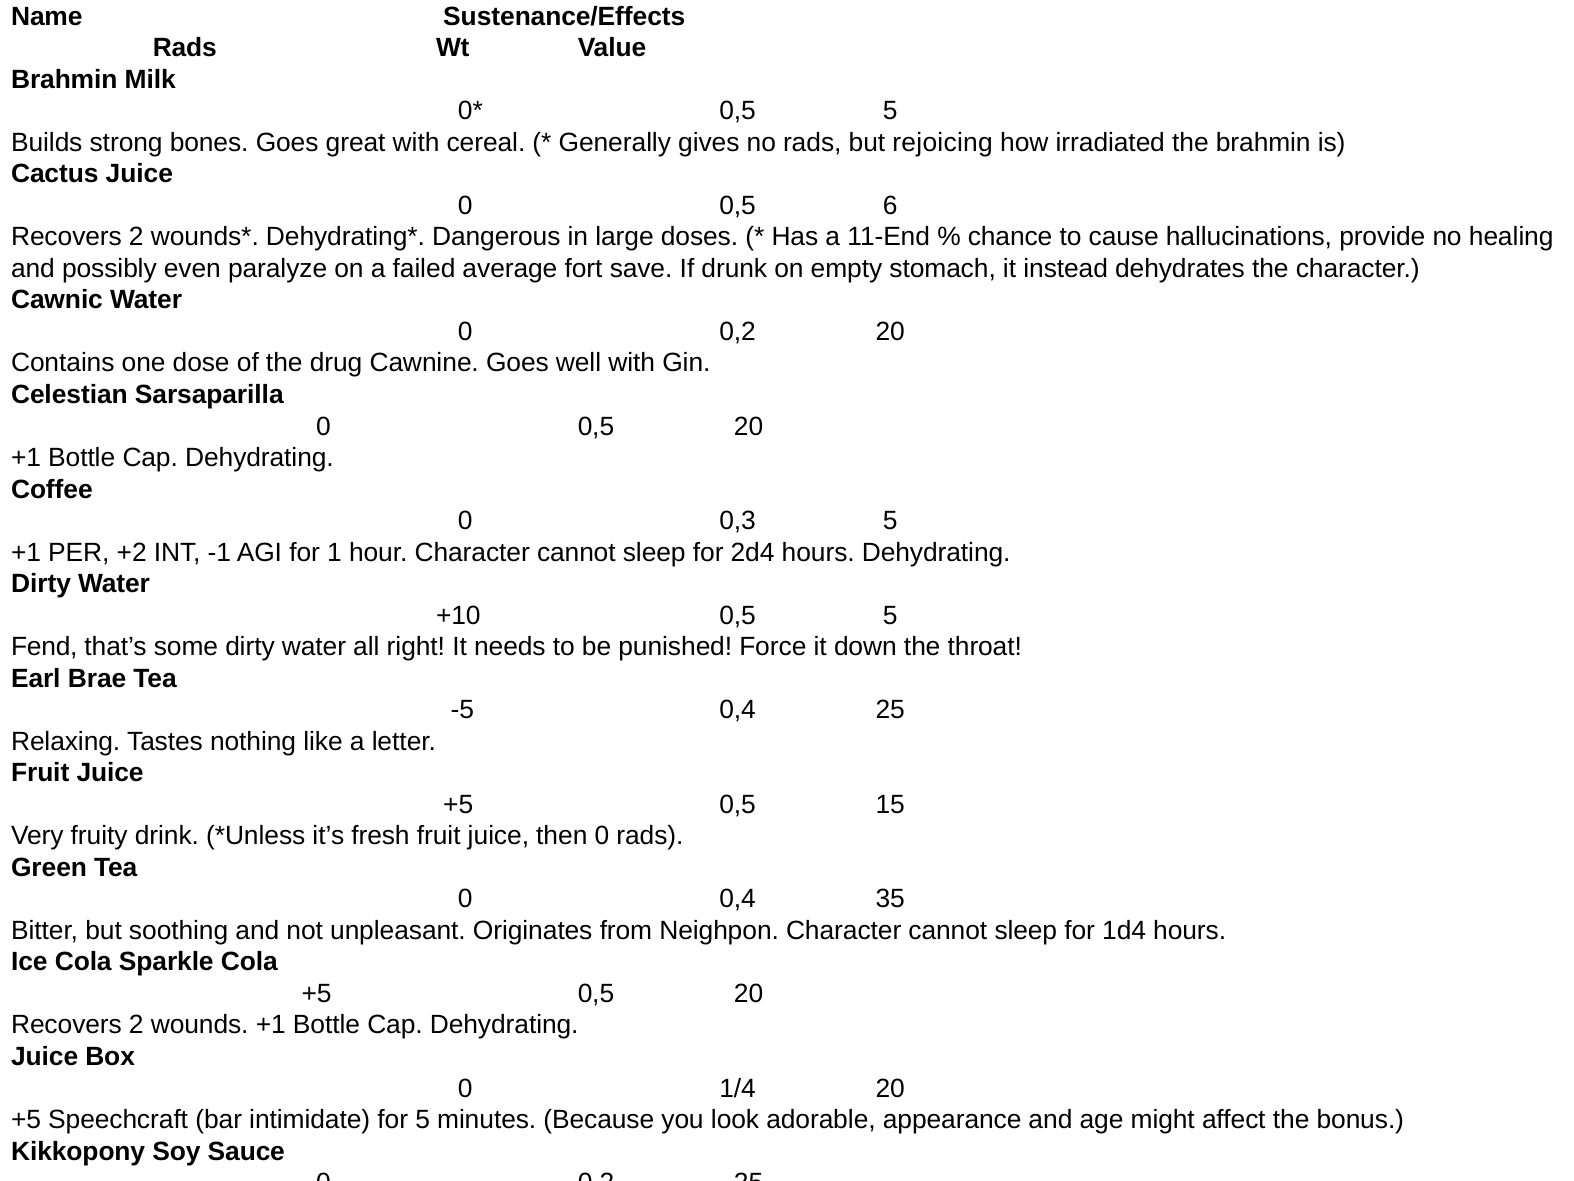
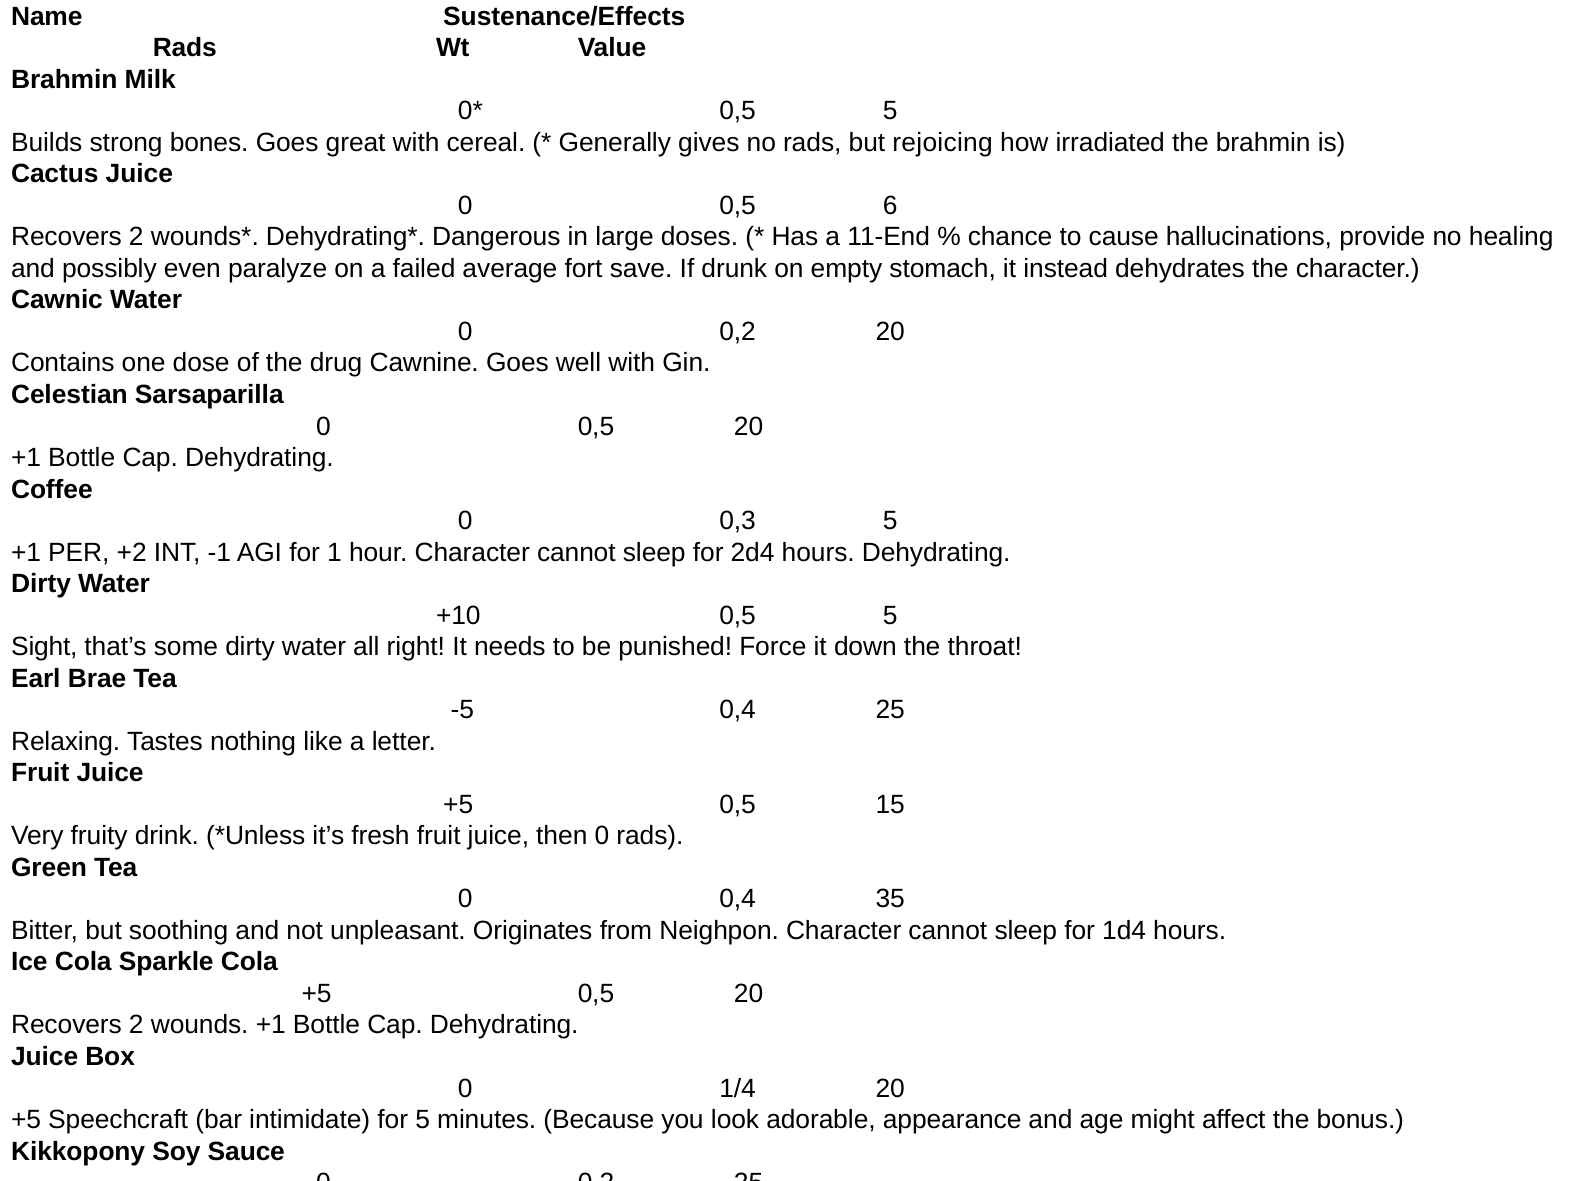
Fend: Fend -> Sight (44, 647)
